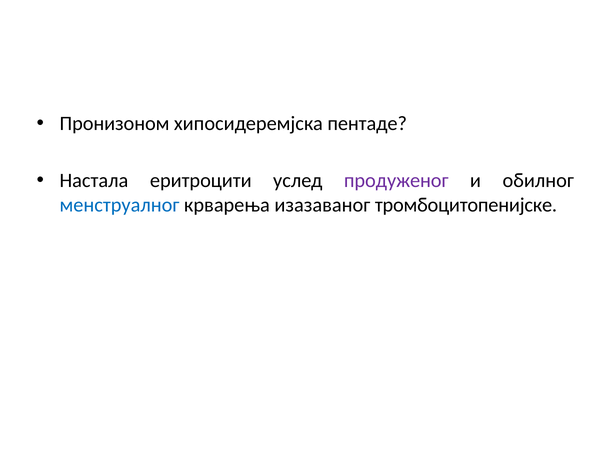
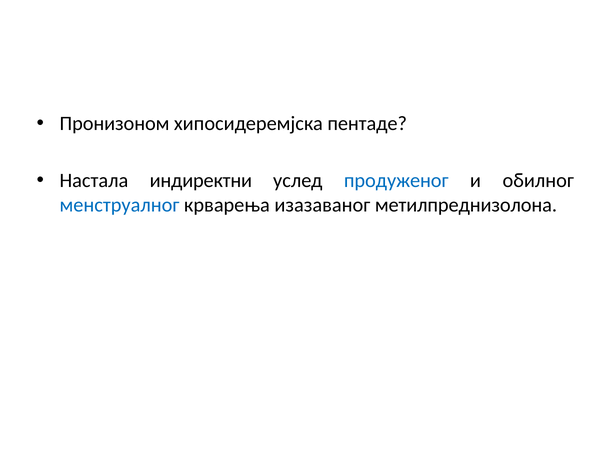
еритроцити: еритроцити -> индиректни (201, 181)
продуженог colour: purple -> blue (396, 181)
тромбоцитопенијске: тромбоцитопенијске -> метилпреднизолона (466, 205)
